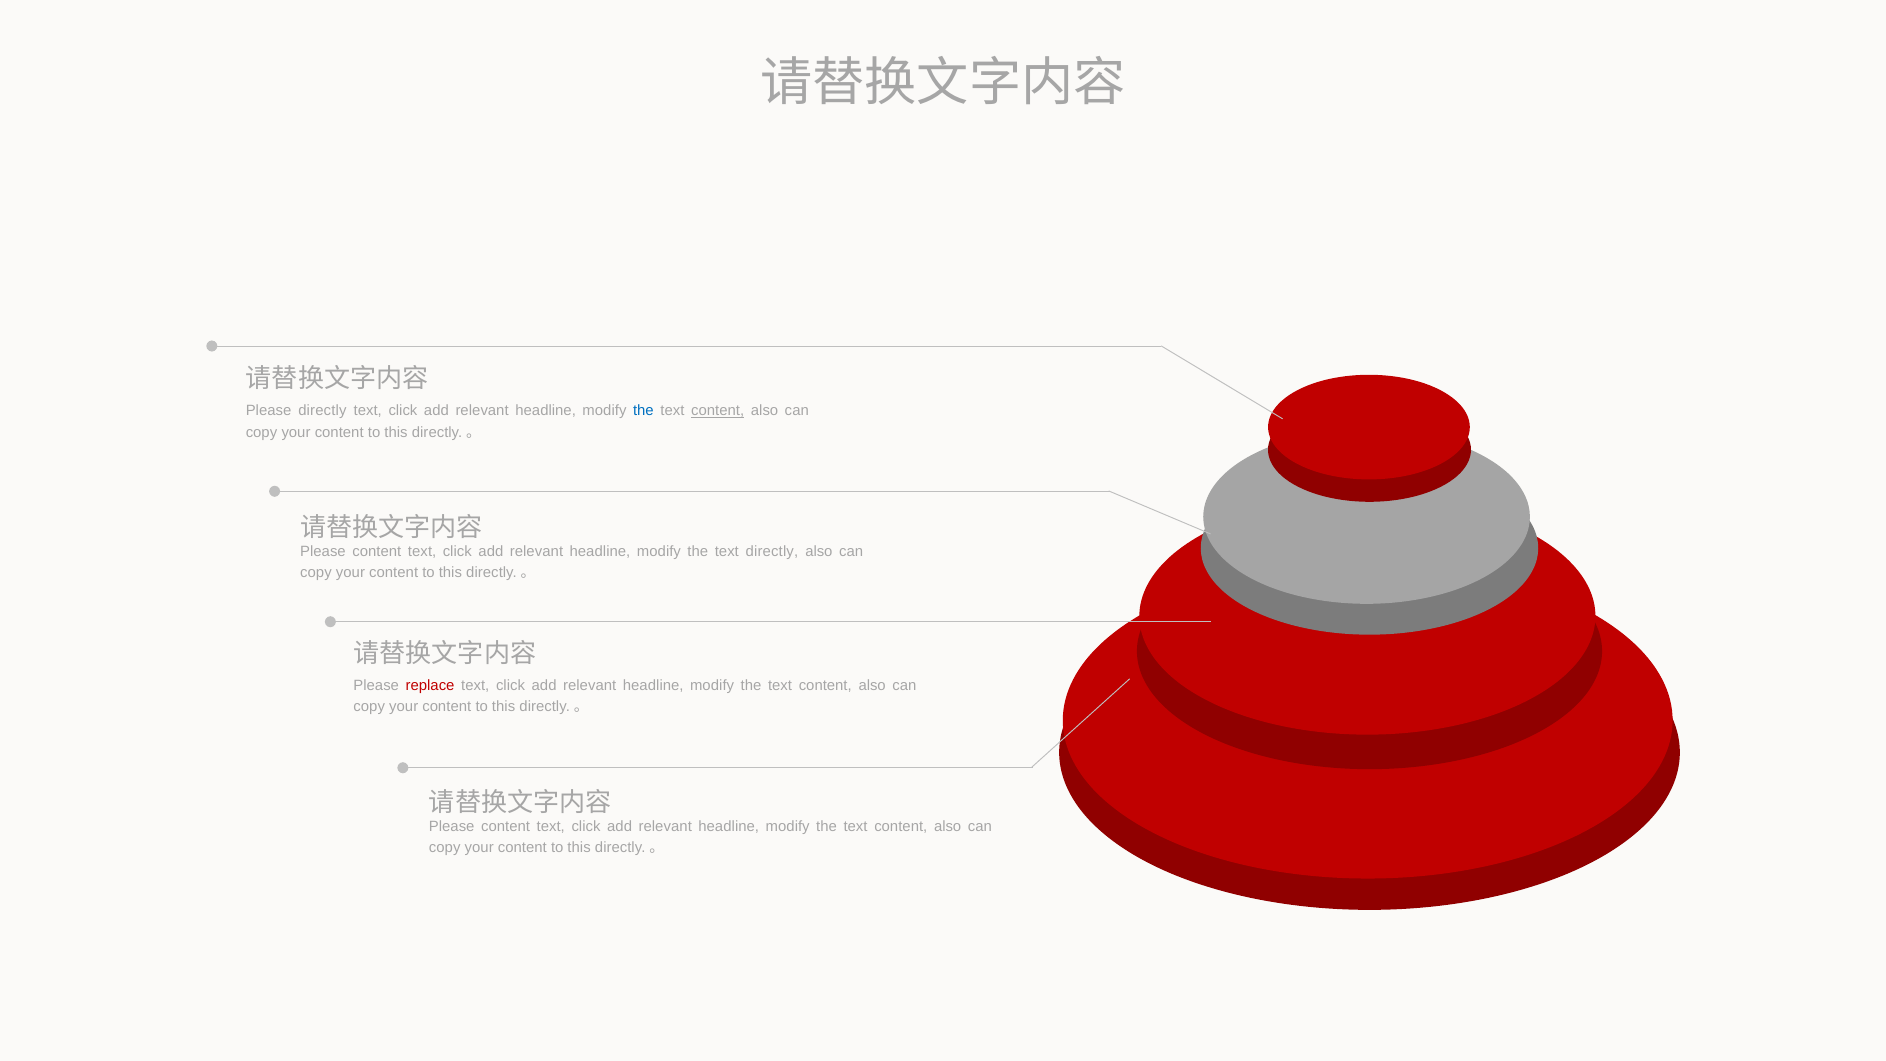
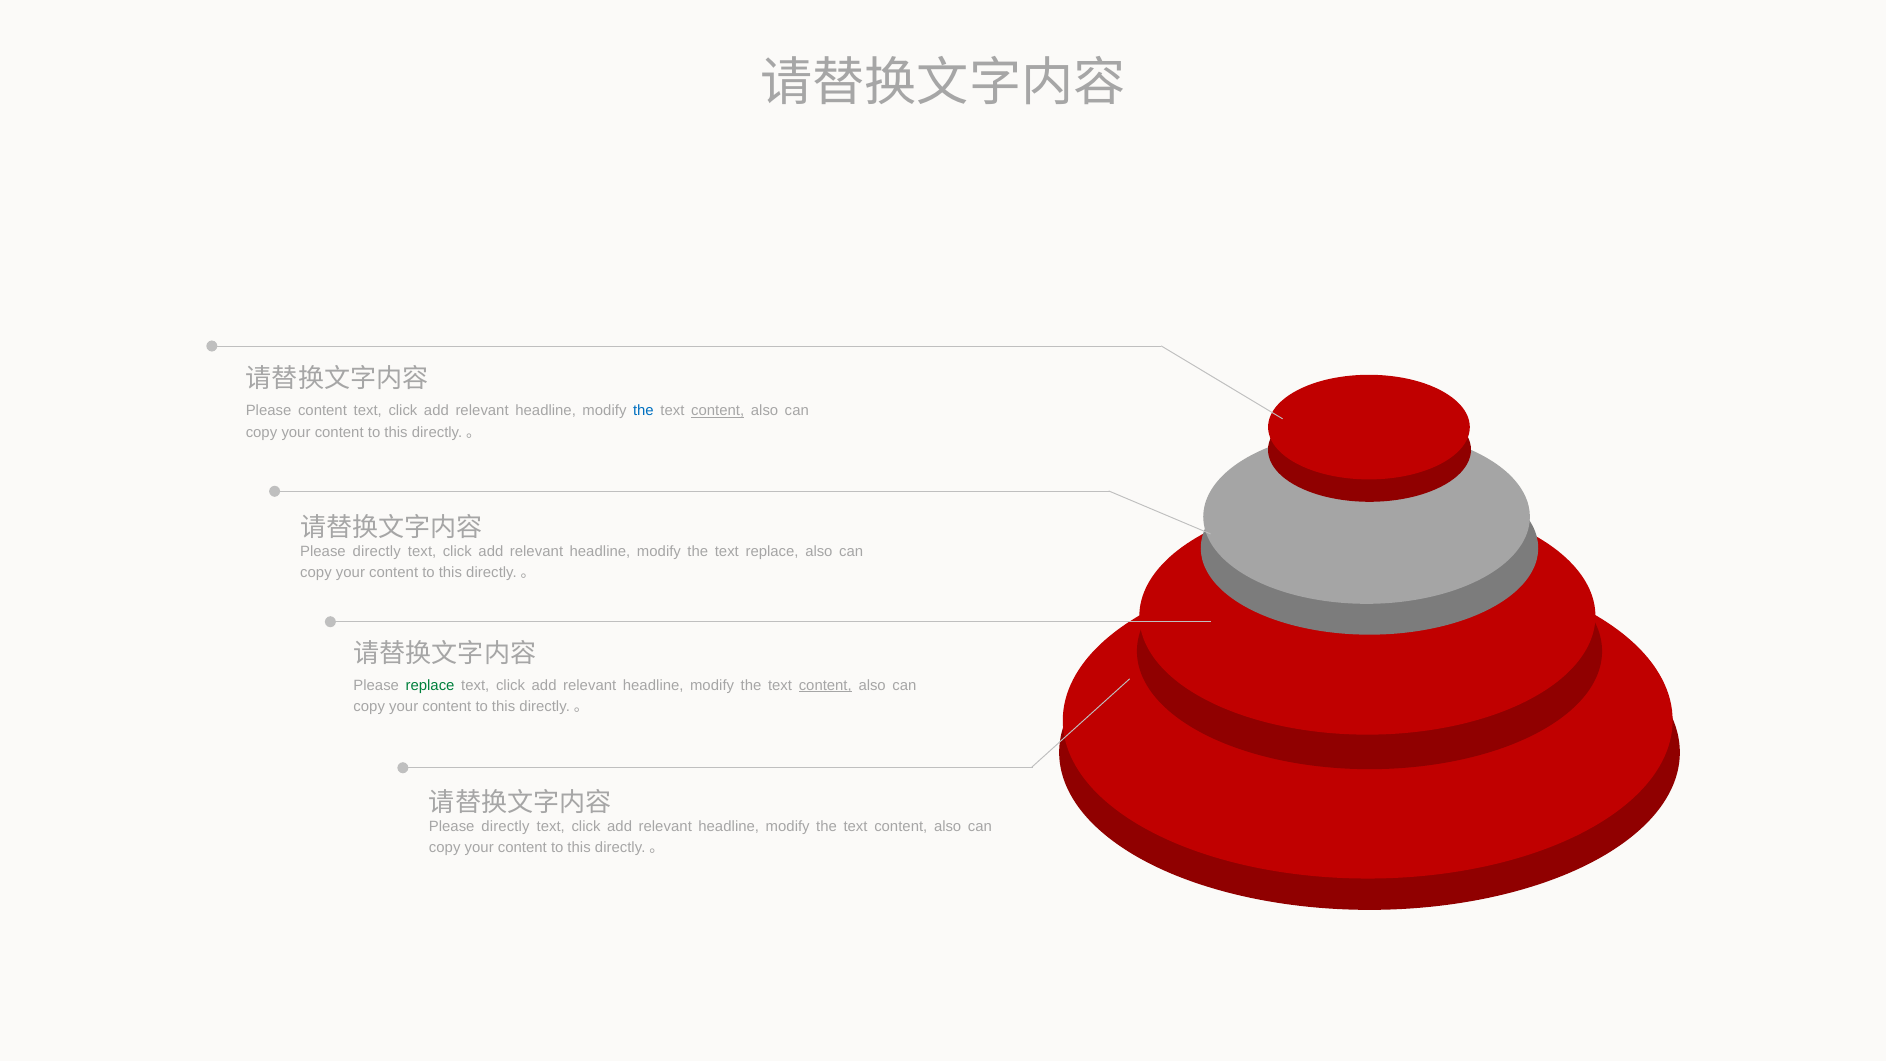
Please directly: directly -> content (322, 411)
content: content -> directly (377, 551)
text directly: directly -> replace (772, 551)
replace colour: red -> green (430, 685)
content underline: none -> present (825, 685)
content: content -> directly (506, 826)
